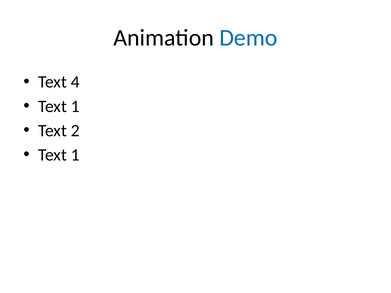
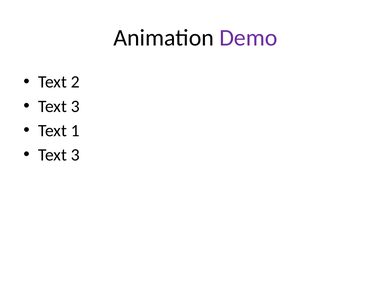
Demo colour: blue -> purple (248, 38)
4: 4 -> 2 (75, 82)
1: 1 -> 3 (75, 106)
2: 2 -> 1 (75, 131)
1: 1 -> 3 (75, 155)
